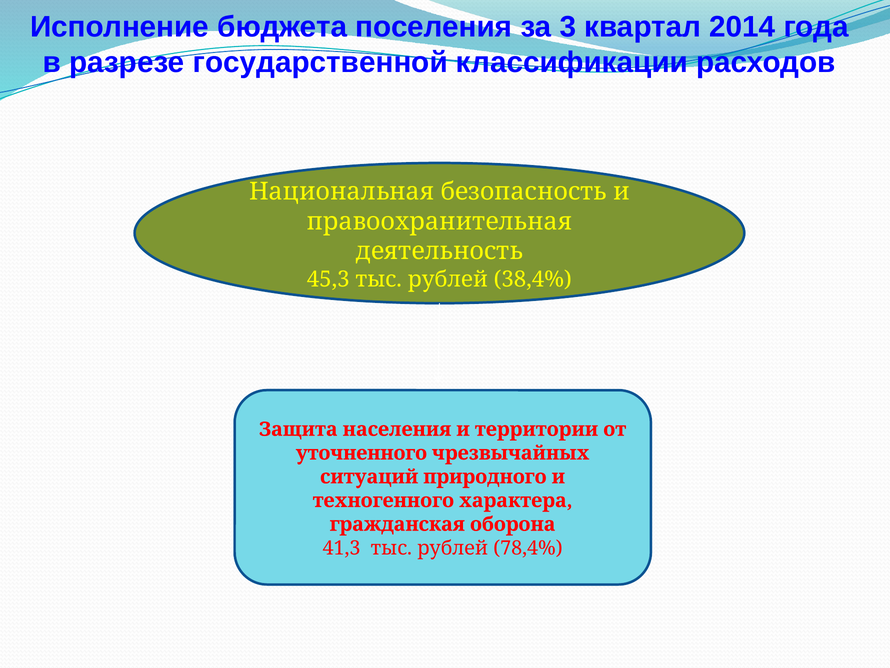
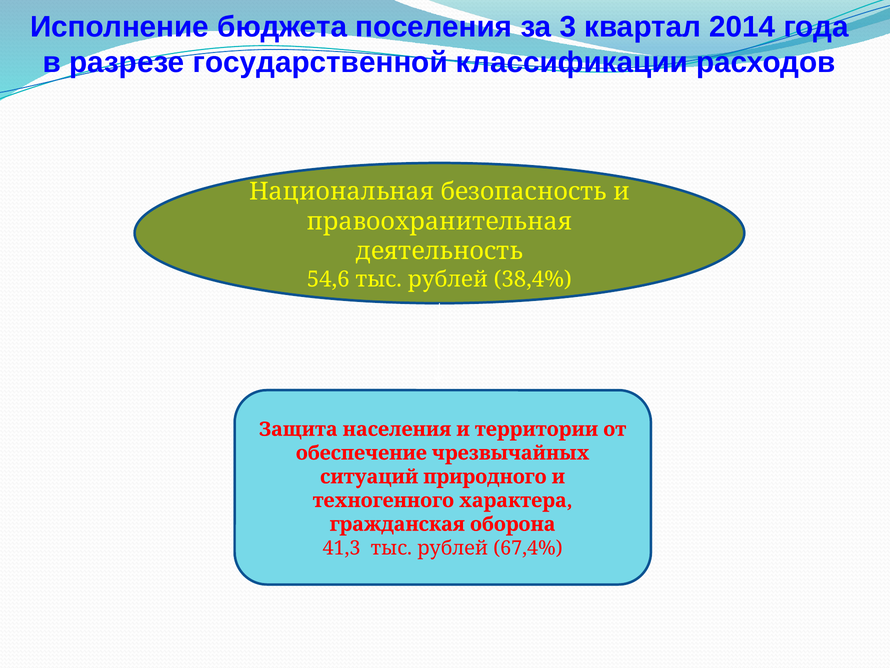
45,3: 45,3 -> 54,6 (328, 279)
уточненного: уточненного -> обеспечение (361, 453)
78,4%: 78,4% -> 67,4% (528, 548)
